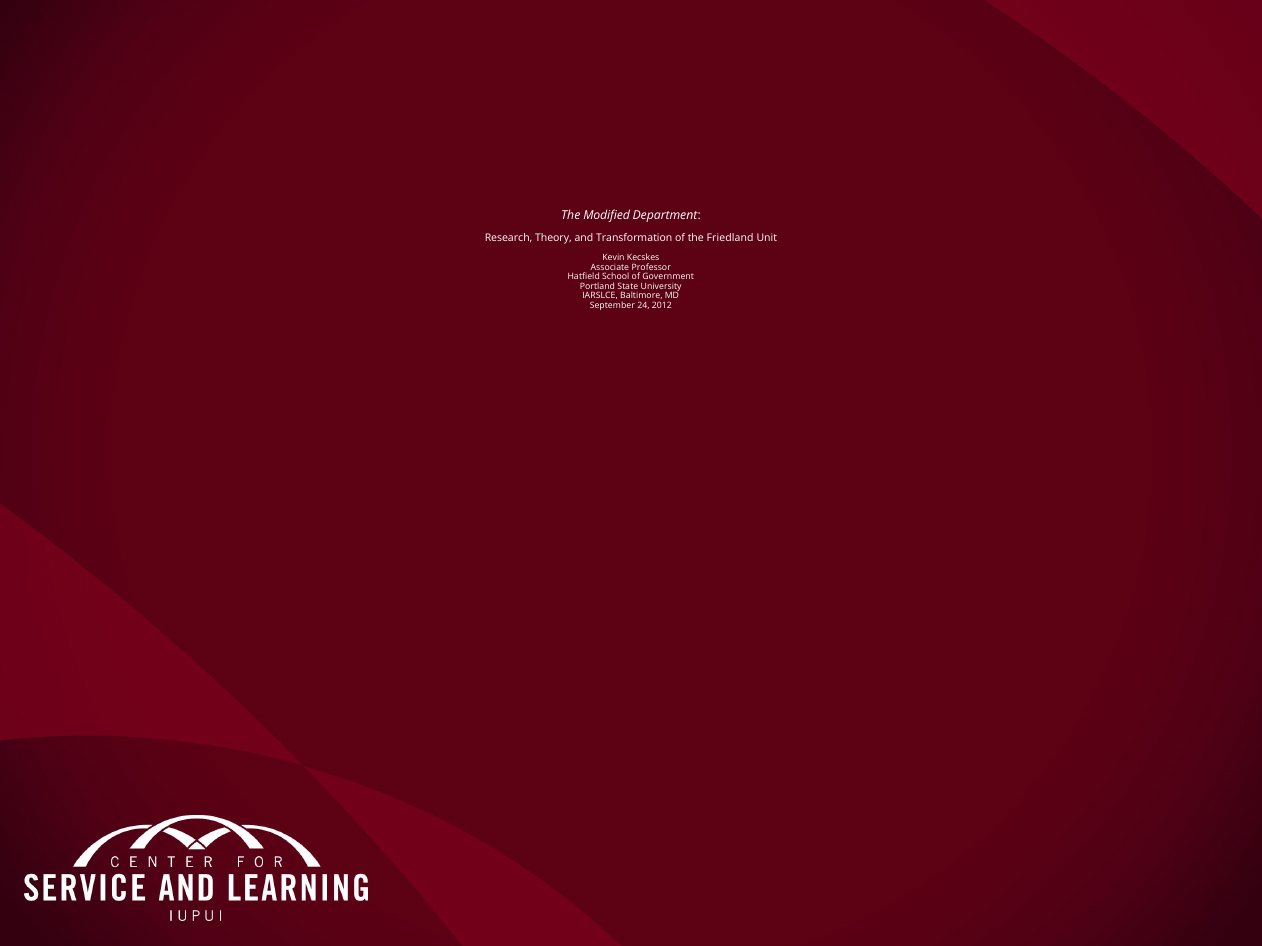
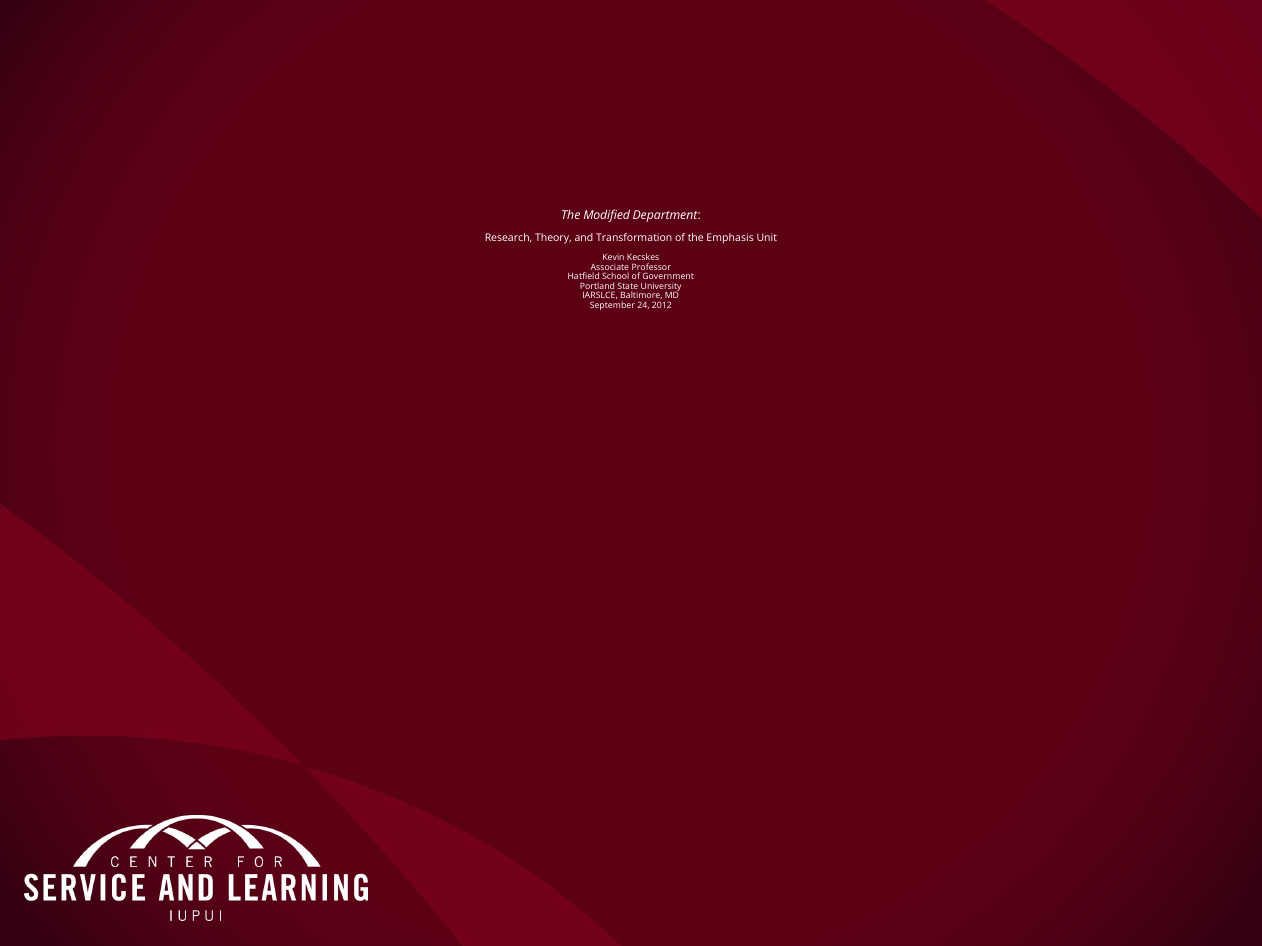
Friedland: Friedland -> Emphasis (730, 239)
